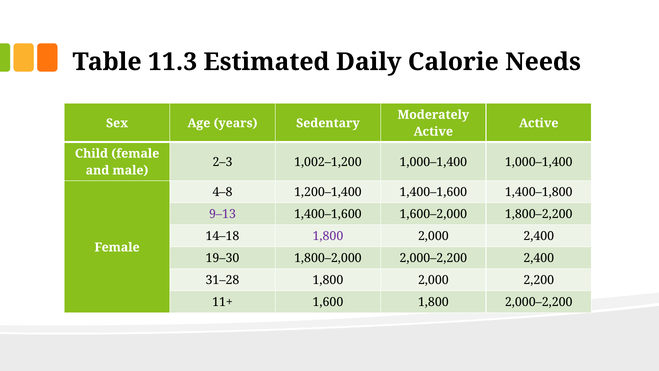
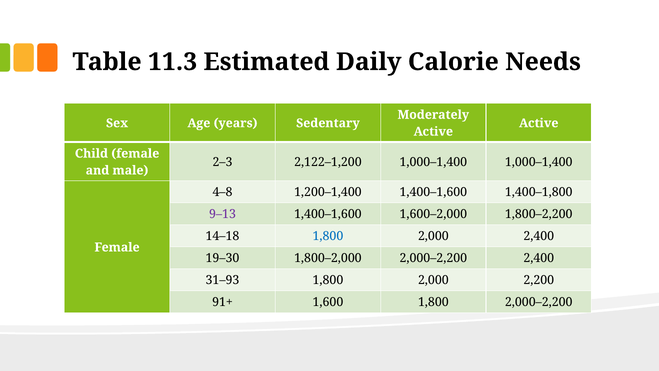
1,002–1,200: 1,002–1,200 -> 2,122–1,200 (328, 162)
1,800 colour: purple -> blue (328, 236)
31–28: 31–28 -> 31–93 (222, 280)
11+: 11+ -> 91+ (222, 302)
